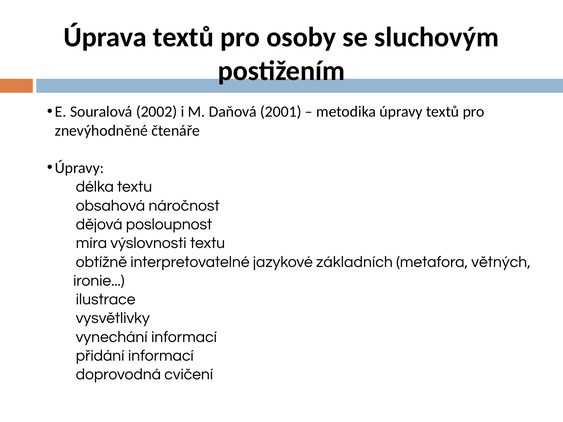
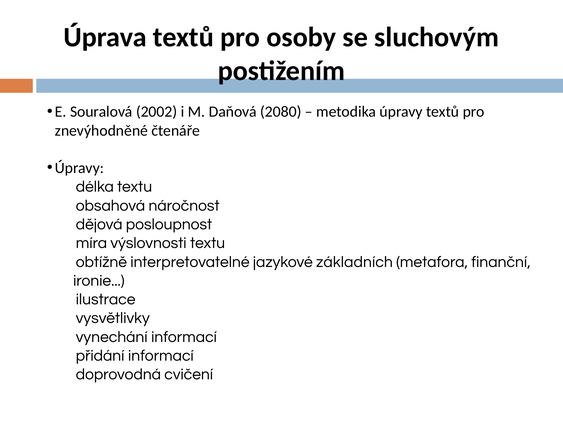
2001: 2001 -> 2080 (281, 112)
větných: větných -> finanční (501, 262)
